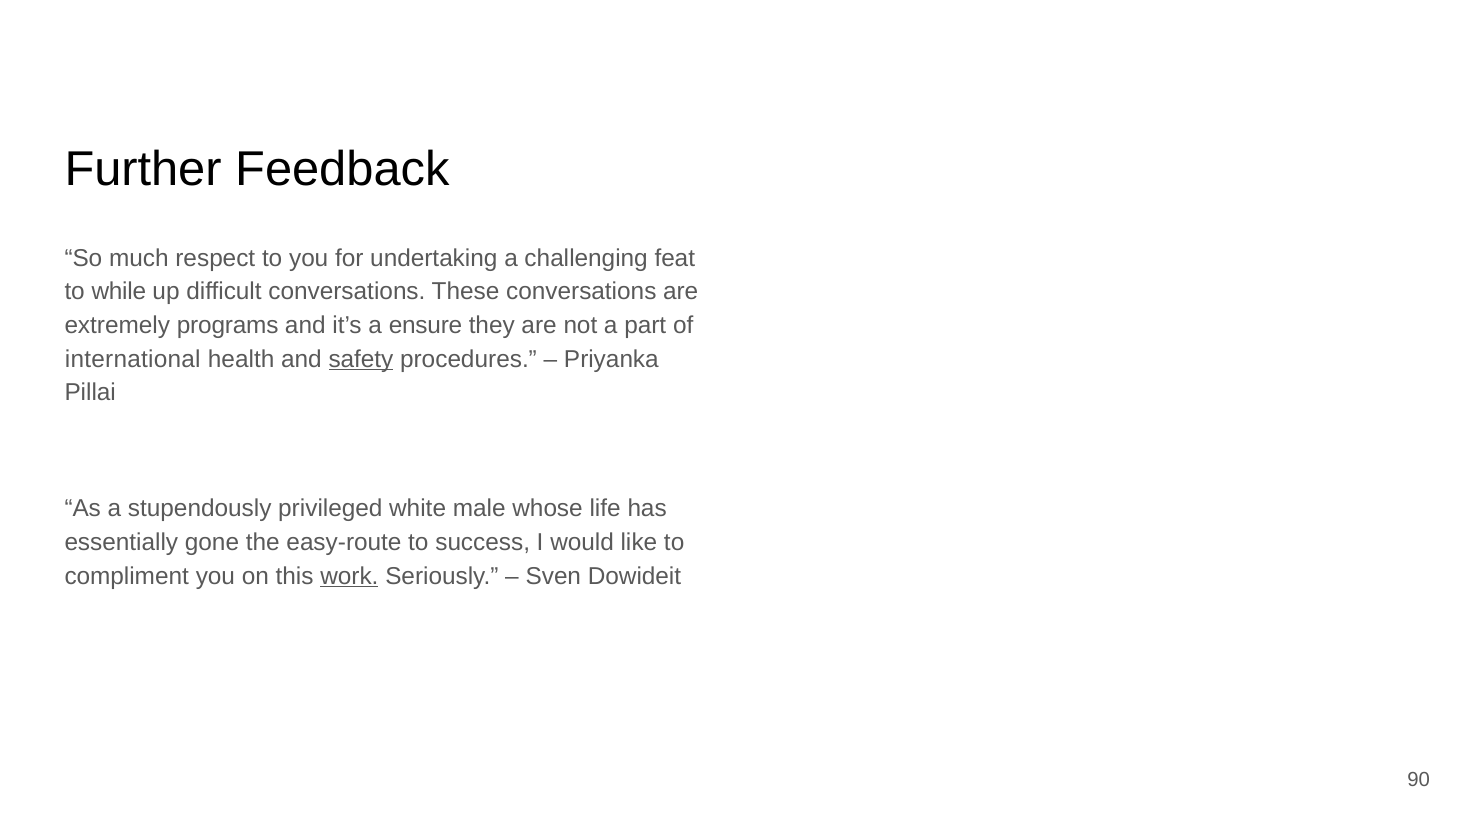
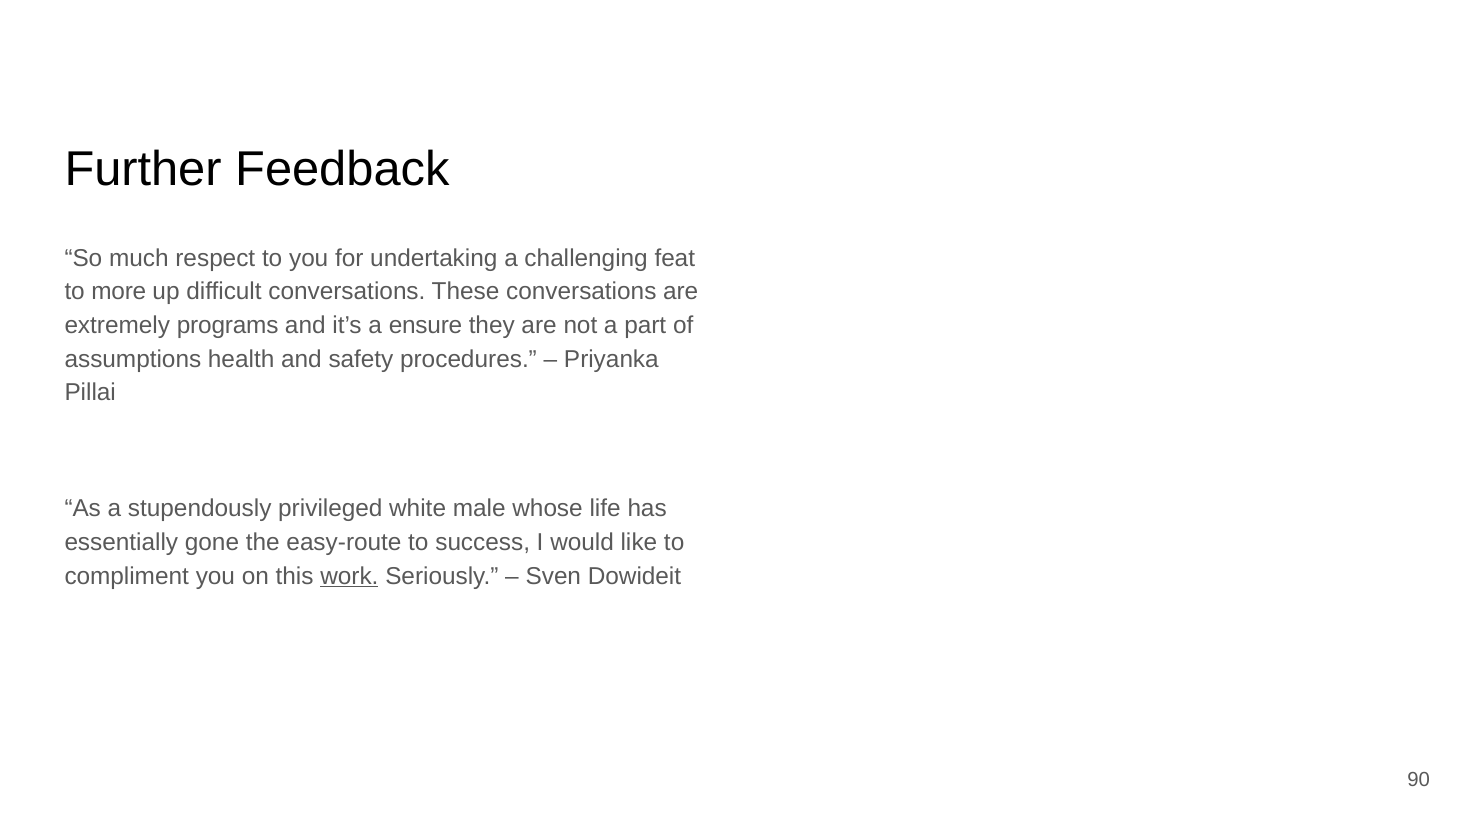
while: while -> more (119, 291)
international: international -> assumptions (133, 359)
safety underline: present -> none (361, 359)
